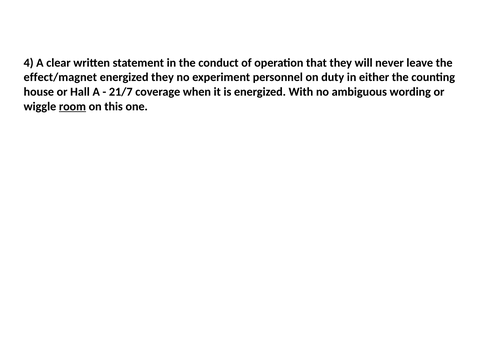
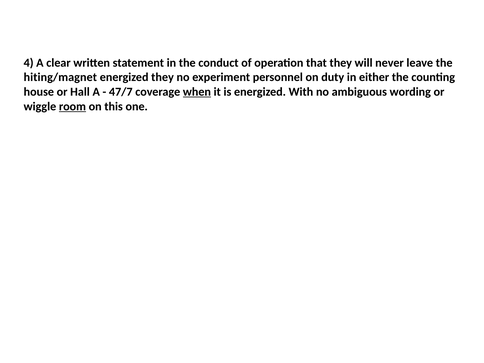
effect/magnet: effect/magnet -> hiting/magnet (60, 77)
21/7: 21/7 -> 47/7 (121, 92)
when underline: none -> present (197, 92)
